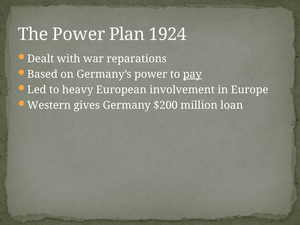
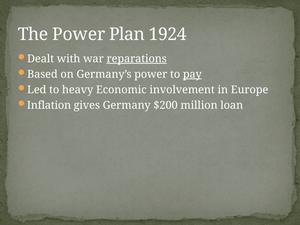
reparations underline: none -> present (137, 59)
European: European -> Economic (121, 90)
Western: Western -> Inflation (49, 105)
